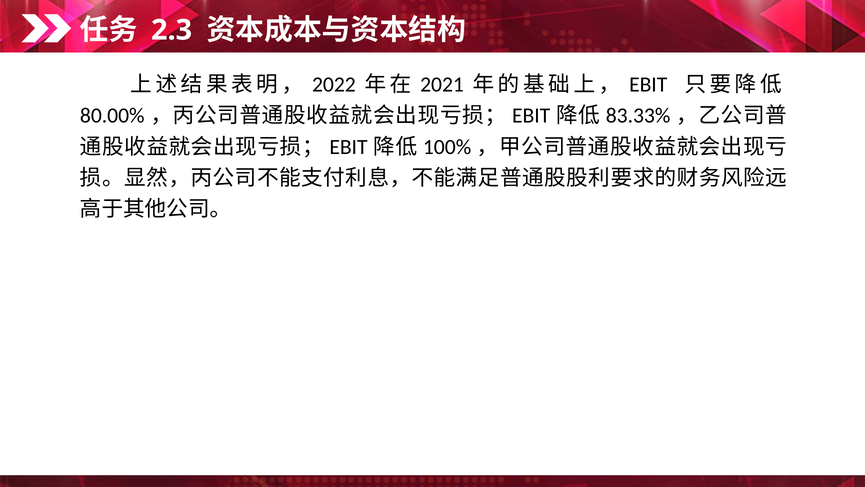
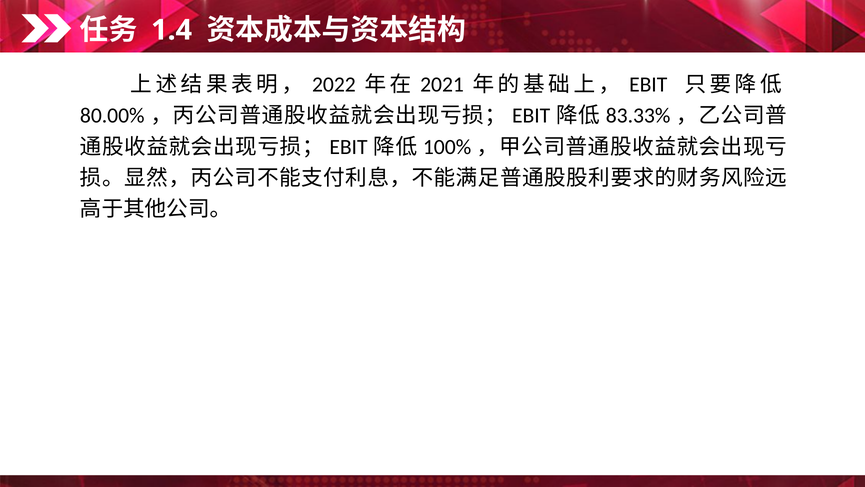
2.3: 2.3 -> 1.4 (172, 30)
